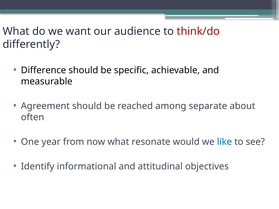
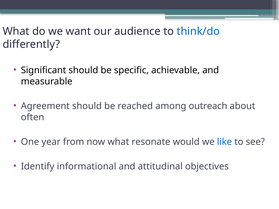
think/do colour: red -> blue (198, 31)
Difference: Difference -> Significant (44, 70)
separate: separate -> outreach (208, 106)
